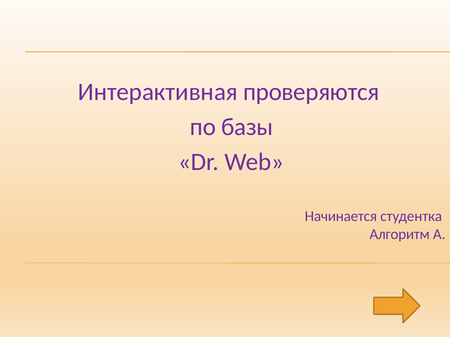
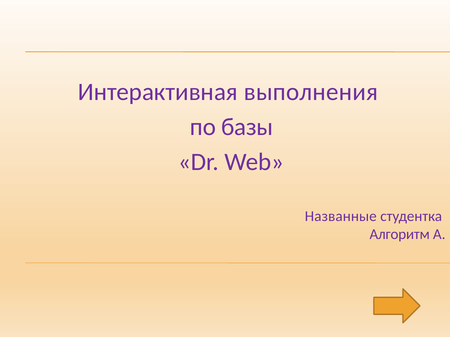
проверяются: проверяются -> выполнения (311, 92)
Начинается: Начинается -> Названные (341, 216)
